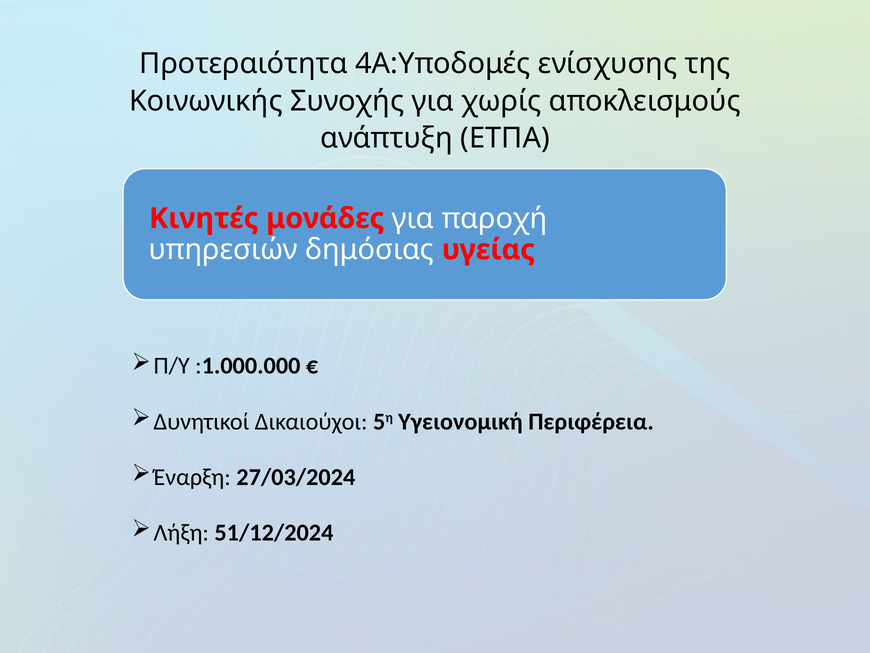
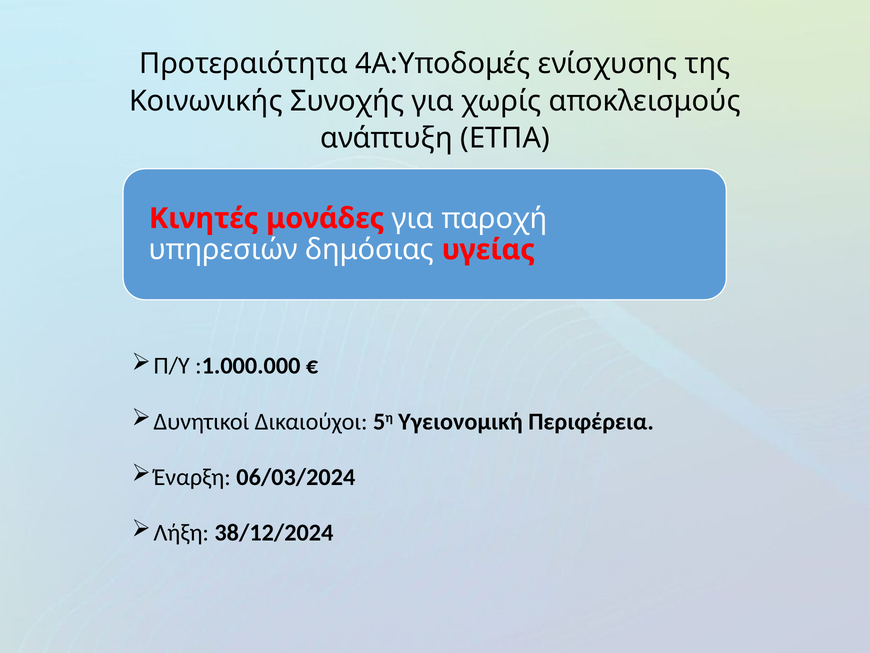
27/03/2024: 27/03/2024 -> 06/03/2024 (296, 477)
51/12/2024: 51/12/2024 -> 38/12/2024 (274, 532)
